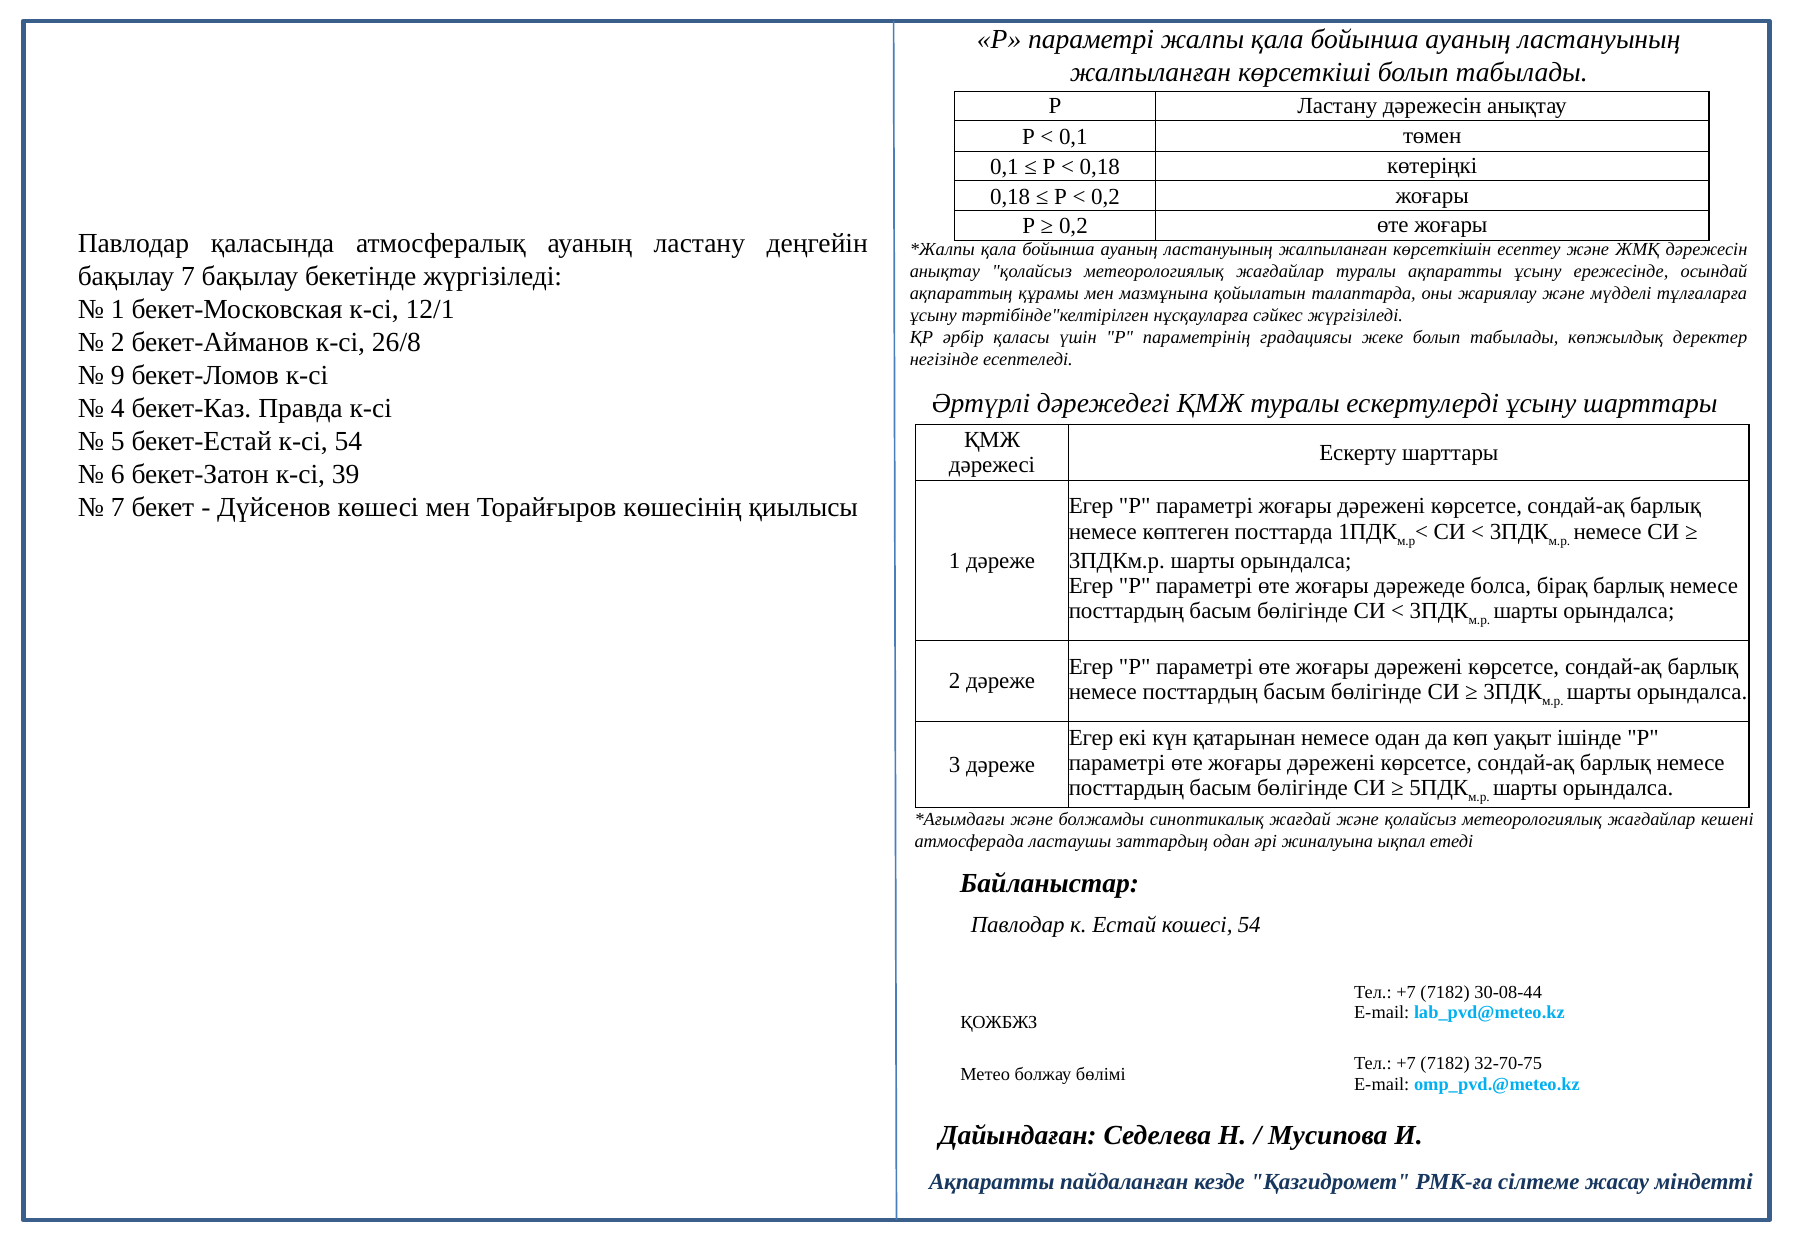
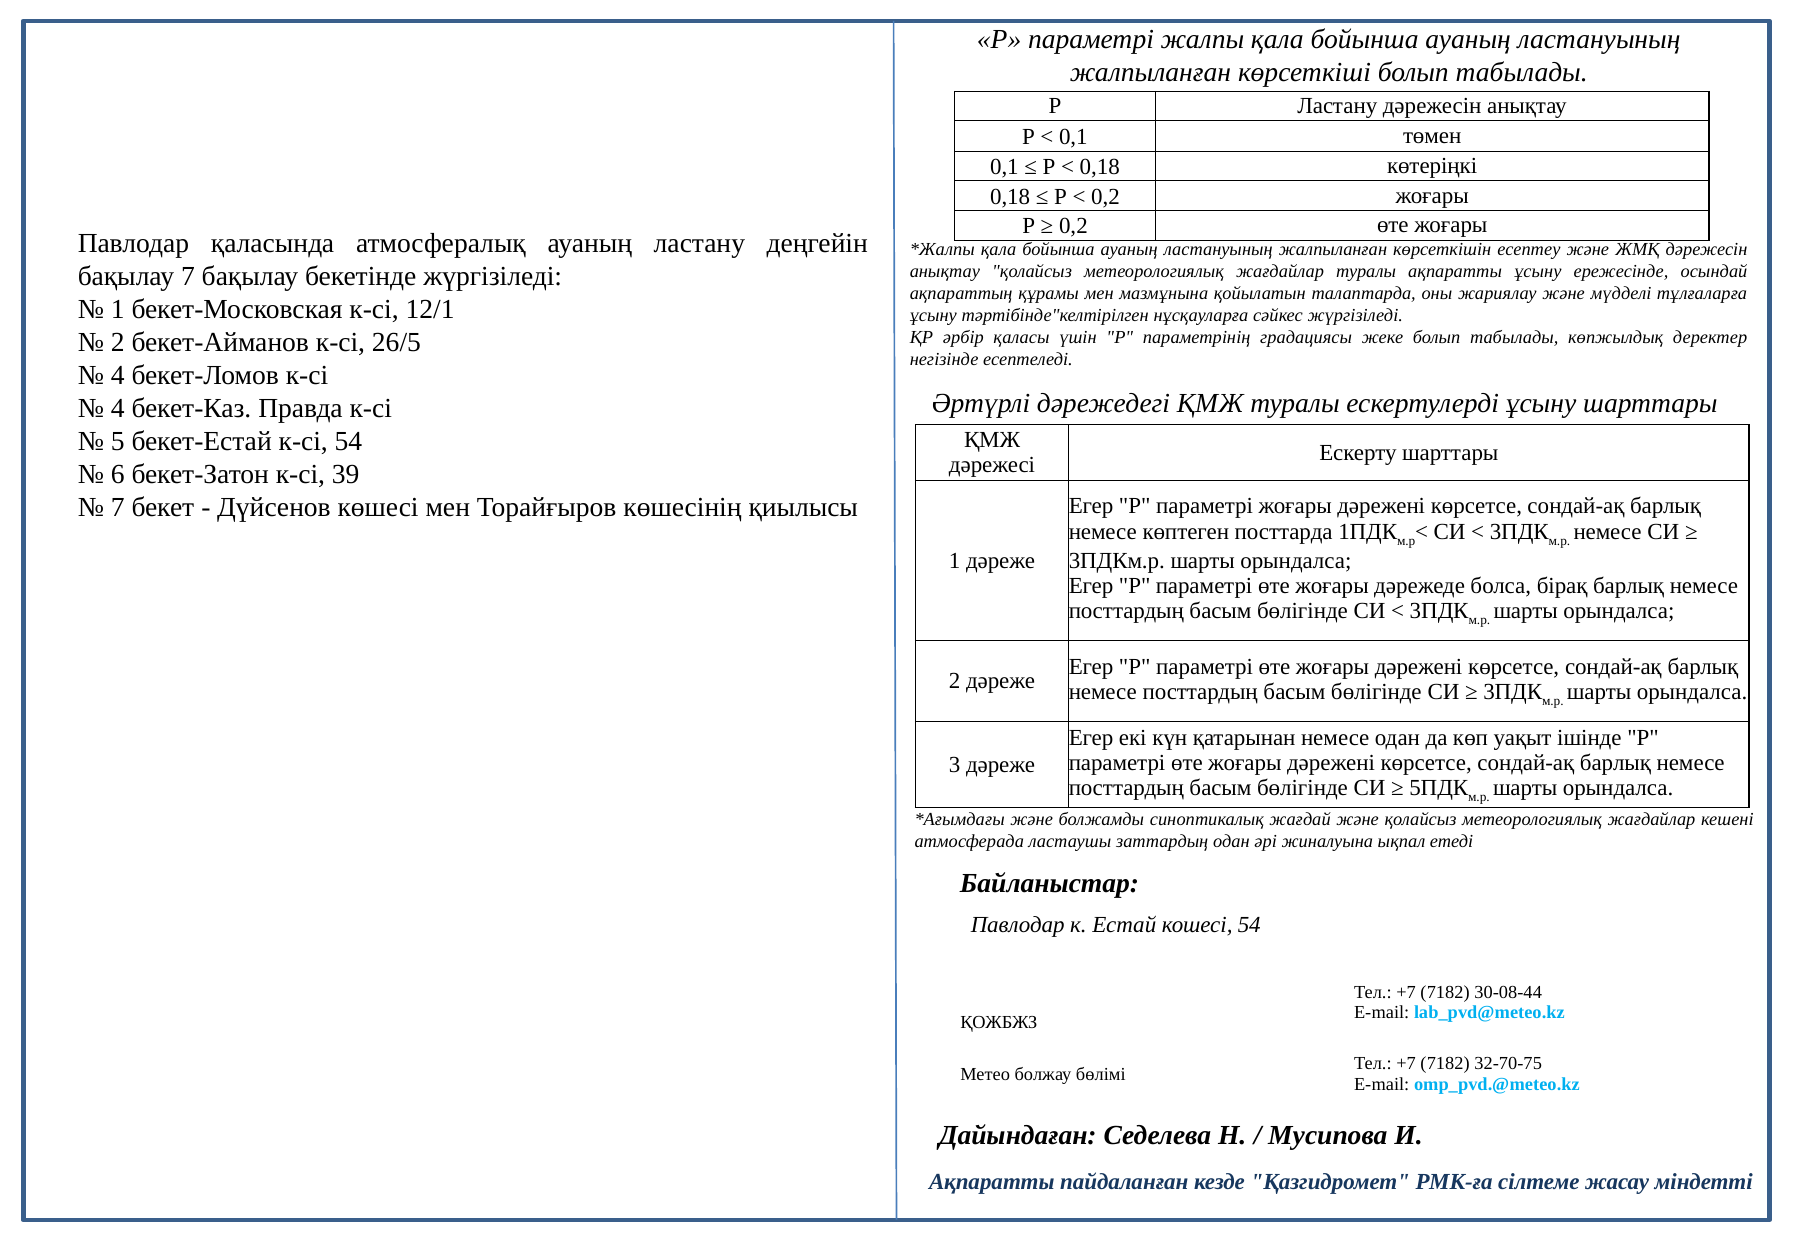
26/8: 26/8 -> 26/5 (396, 342)
9: 9 -> 4 (118, 376)
